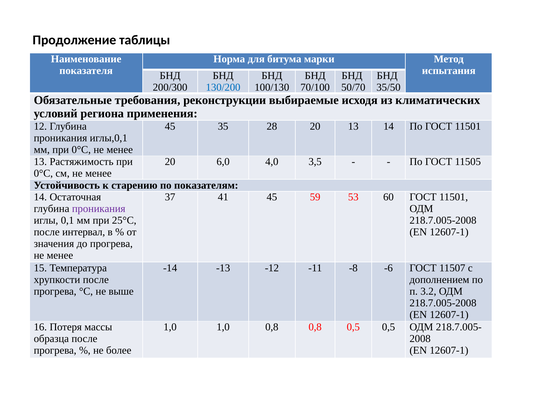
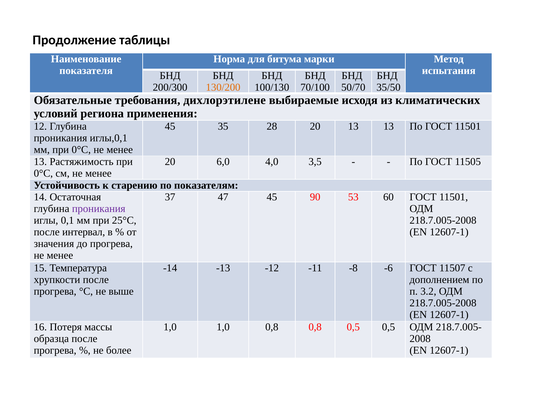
130/200 colour: blue -> orange (223, 87)
реконструкции: реконструкции -> дихлорэтилене (225, 100)
13 14: 14 -> 13 (389, 126)
41: 41 -> 47 (223, 197)
59: 59 -> 90 (315, 197)
